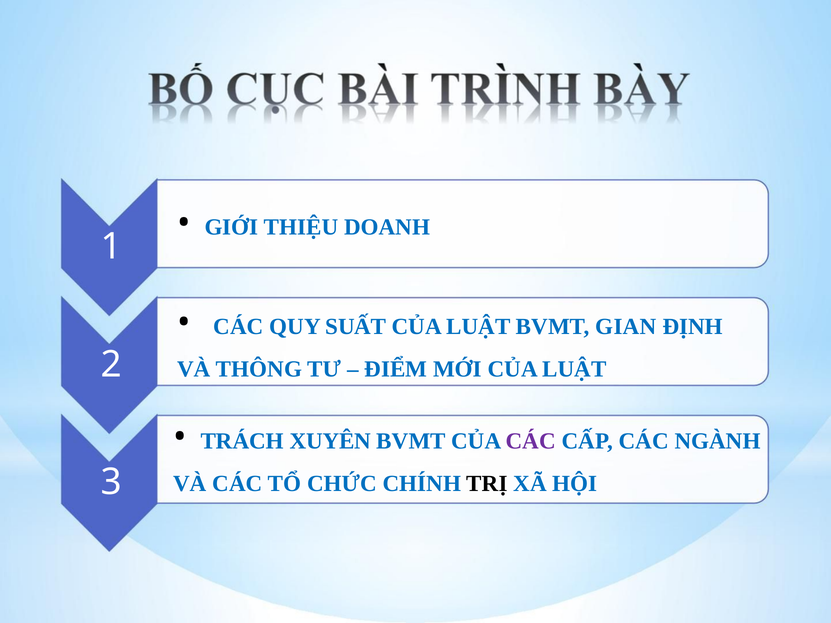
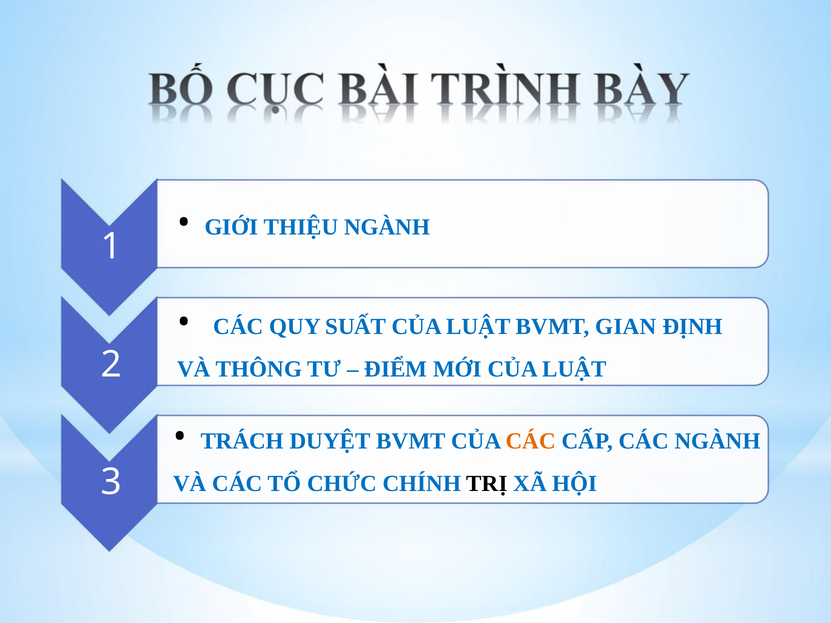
THIỆU DOANH: DOANH -> NGÀNH (387, 227)
XUYÊN: XUYÊN -> DUYỆT (330, 442)
CÁC colour: purple -> orange (531, 442)
